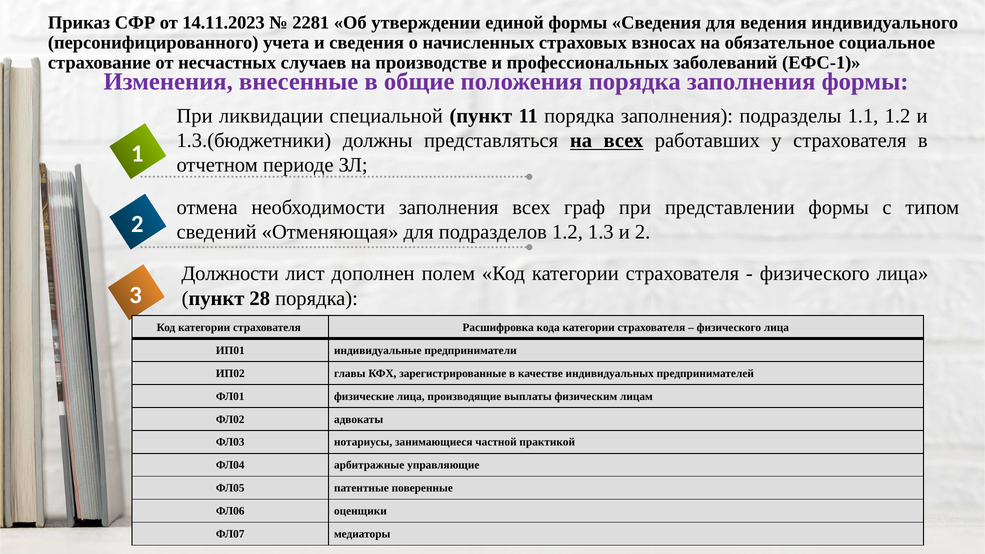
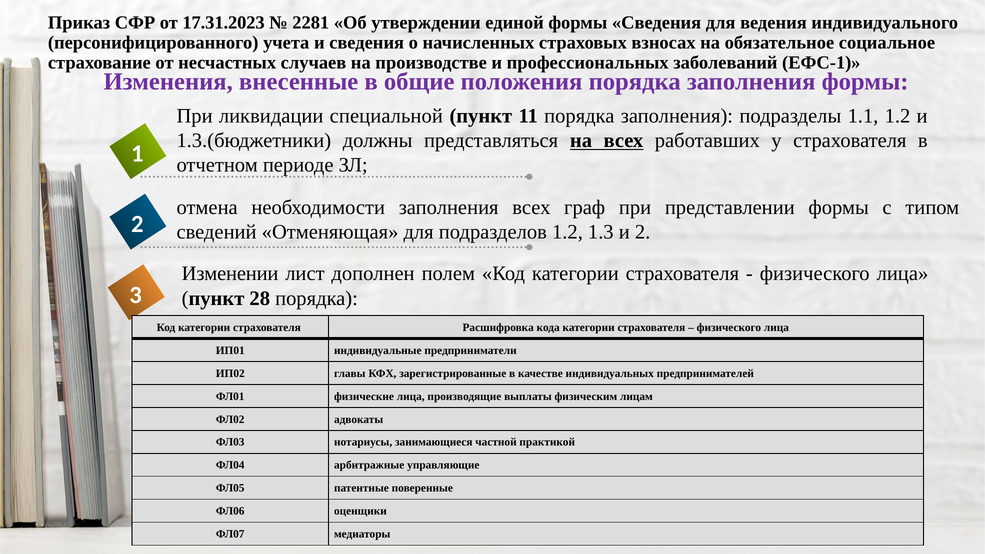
14.11.2023: 14.11.2023 -> 17.31.2023 (224, 23)
Должности: Должности -> Изменении (230, 274)
